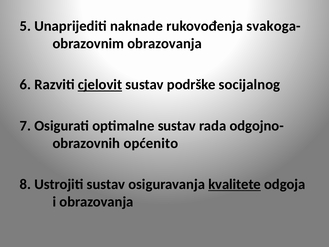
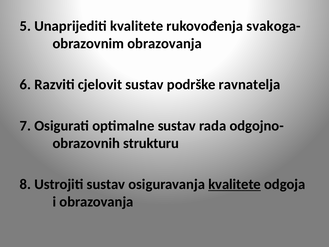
Unaprijediti naknade: naknade -> kvalitete (137, 26)
cjelovit underline: present -> none (100, 85)
socijalnog: socijalnog -> ravnatelja (249, 85)
općenito: općenito -> strukturu (151, 143)
